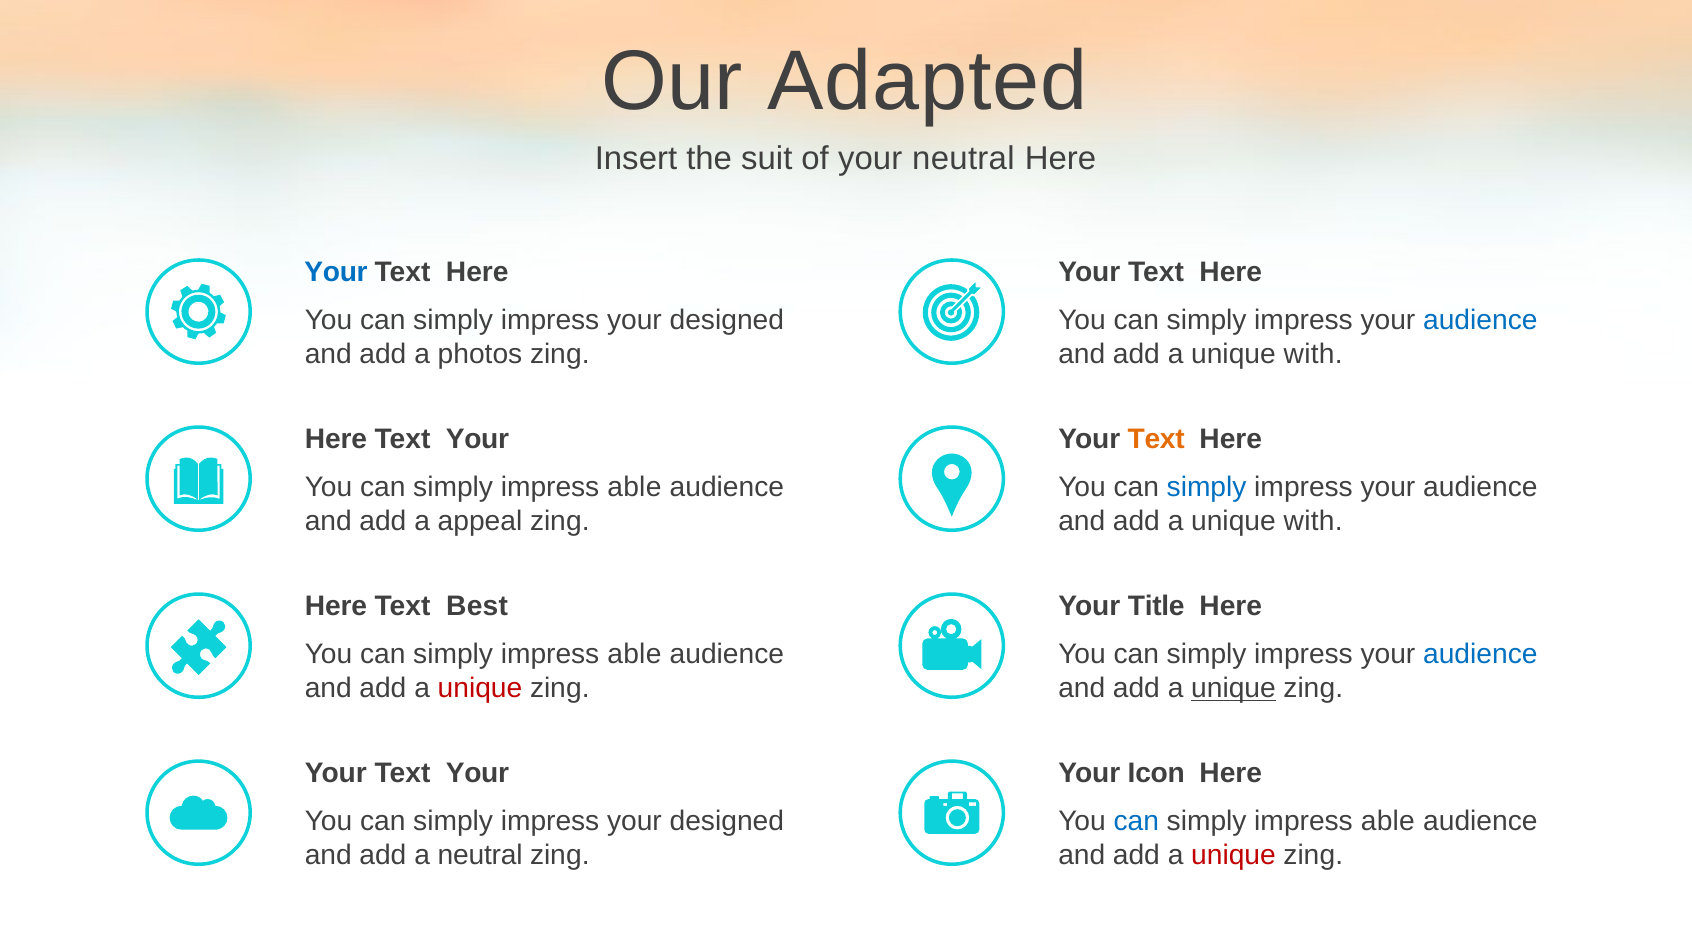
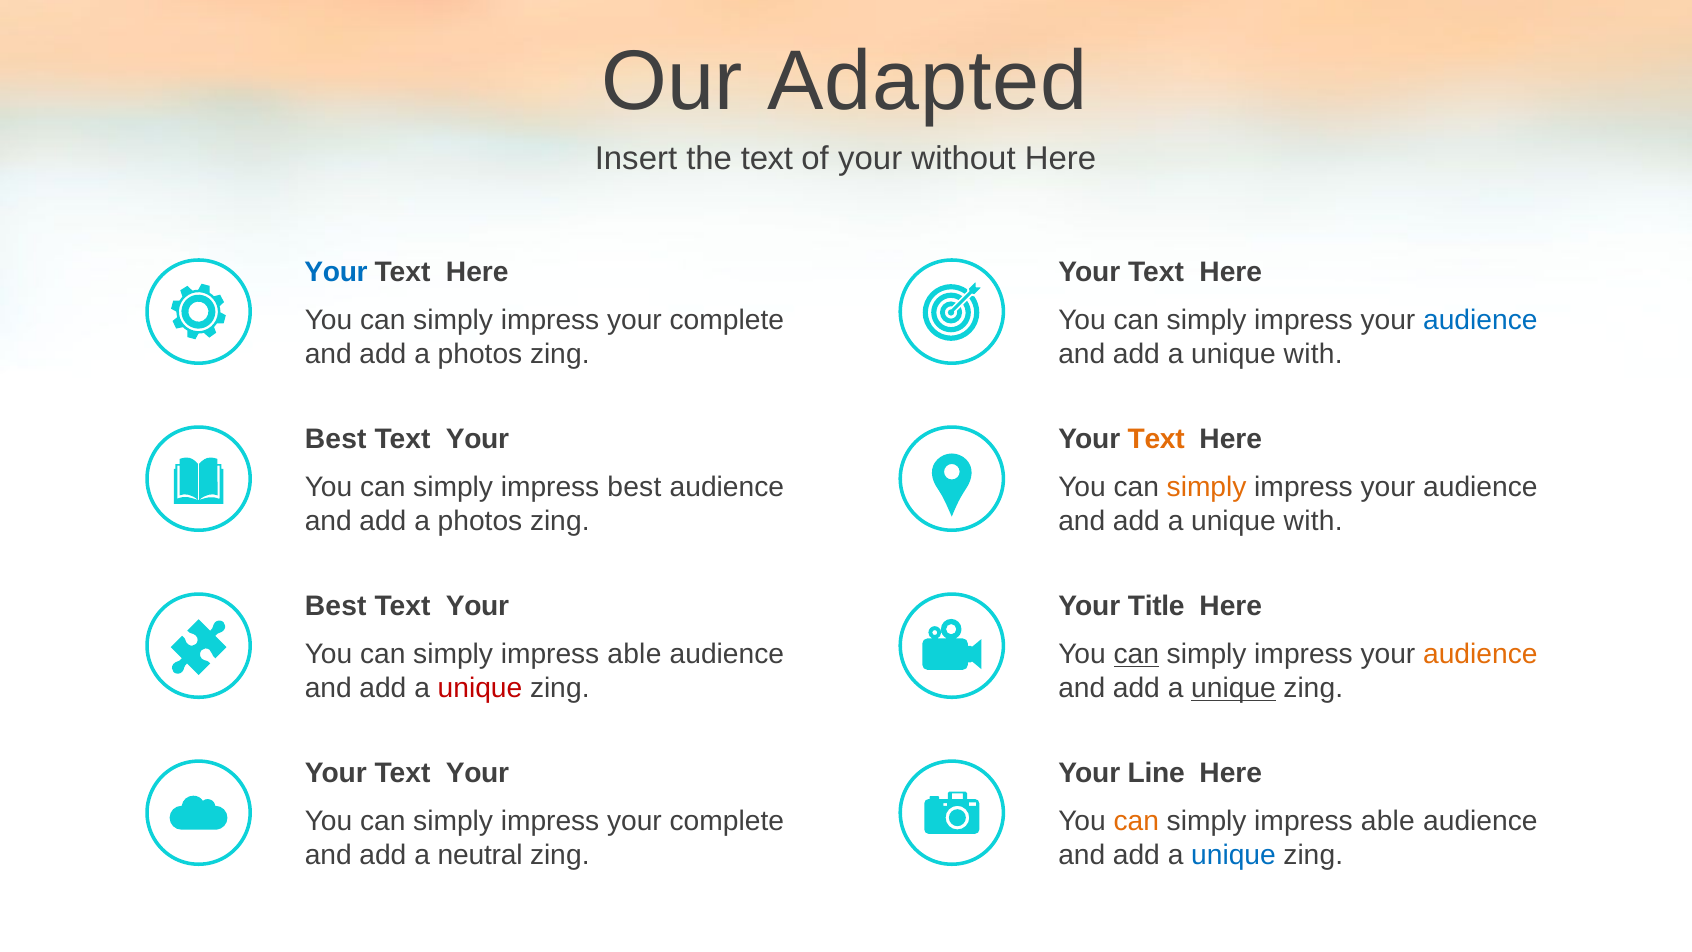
the suit: suit -> text (767, 158)
your neutral: neutral -> without (964, 158)
designed: designed -> complete (727, 320)
Here: Here -> Best (336, 439)
able: able -> best (634, 487)
simply colour: blue -> orange (1207, 487)
appeal: appeal -> photos (480, 521)
Here: Here -> Best (336, 606)
Best: Best -> Your (477, 606)
can underline: none -> present (1136, 654)
audience colour: blue -> orange (1480, 654)
Icon: Icon -> Line (1156, 773)
designed: designed -> complete (727, 821)
can colour: blue -> orange (1136, 821)
unique colour: red -> blue (1233, 855)
